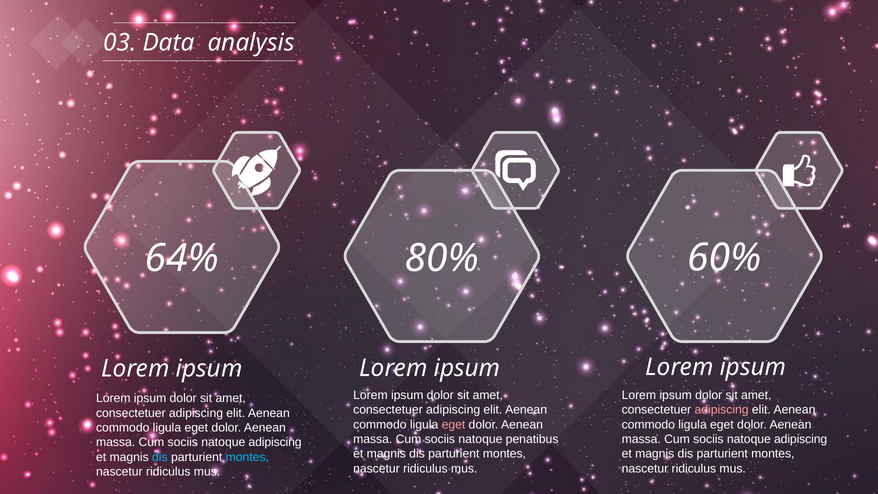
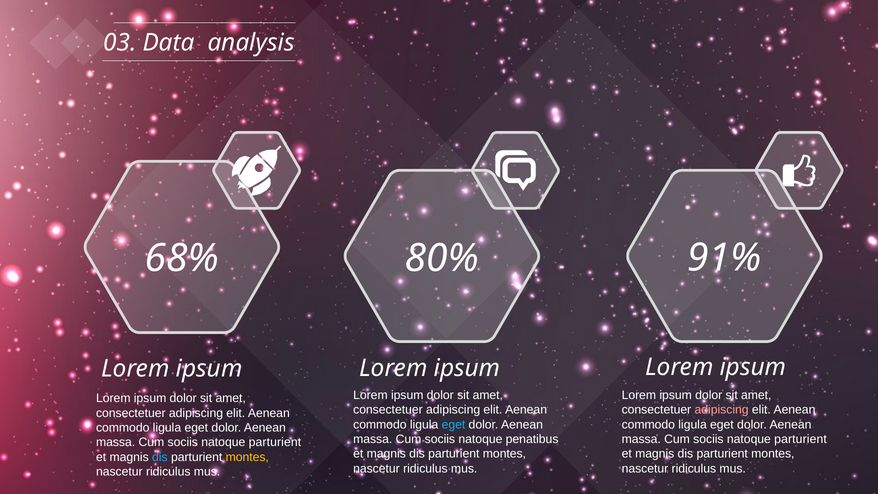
64%: 64% -> 68% (182, 258)
60%: 60% -> 91% (724, 258)
eget colour: pink -> light blue (453, 425)
adipiscing: adipiscing -> parturient (801, 439)
adipiscing: adipiscing -> parturient (275, 442)
montes colour: light blue -> yellow (247, 457)
